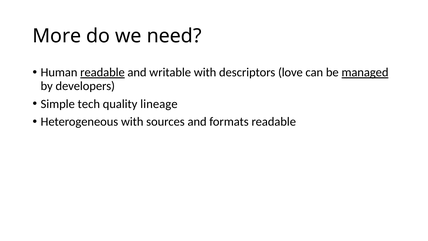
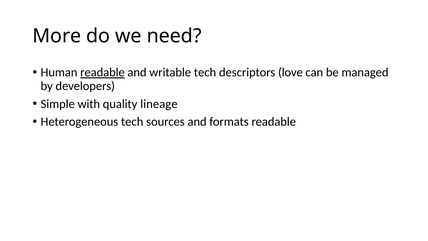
writable with: with -> tech (205, 72)
managed underline: present -> none (365, 72)
tech: tech -> with (89, 104)
Heterogeneous with: with -> tech (132, 122)
